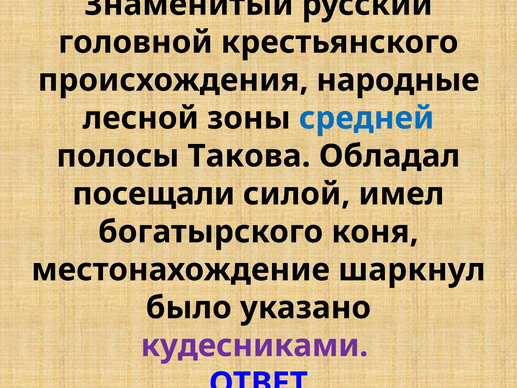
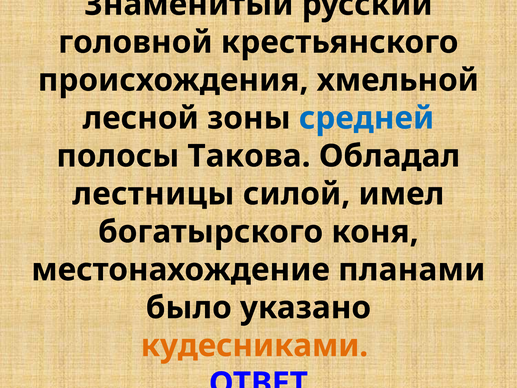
народные: народные -> хмельной (398, 80)
посещали: посещали -> лестницы (153, 194)
шаркнул: шаркнул -> планами (412, 270)
кудесниками colour: purple -> orange (254, 345)
